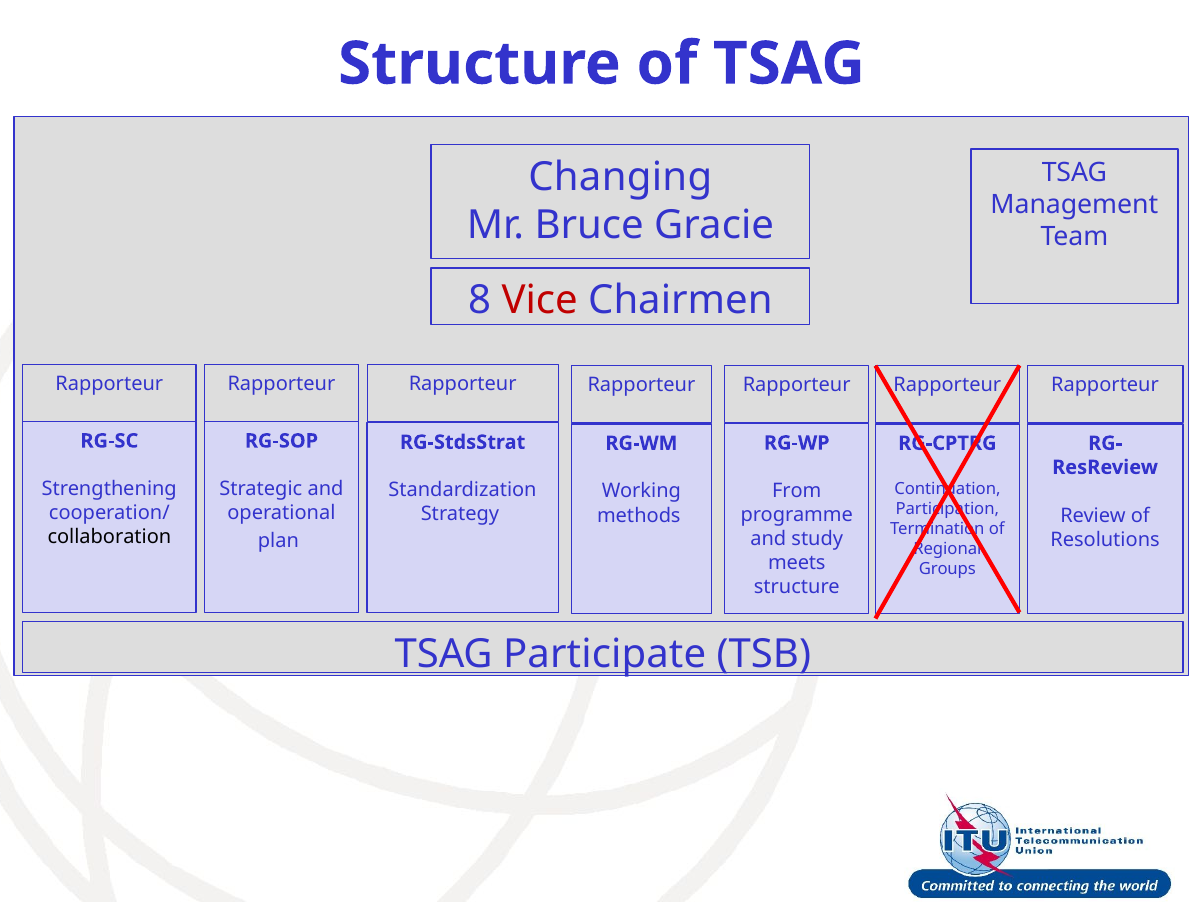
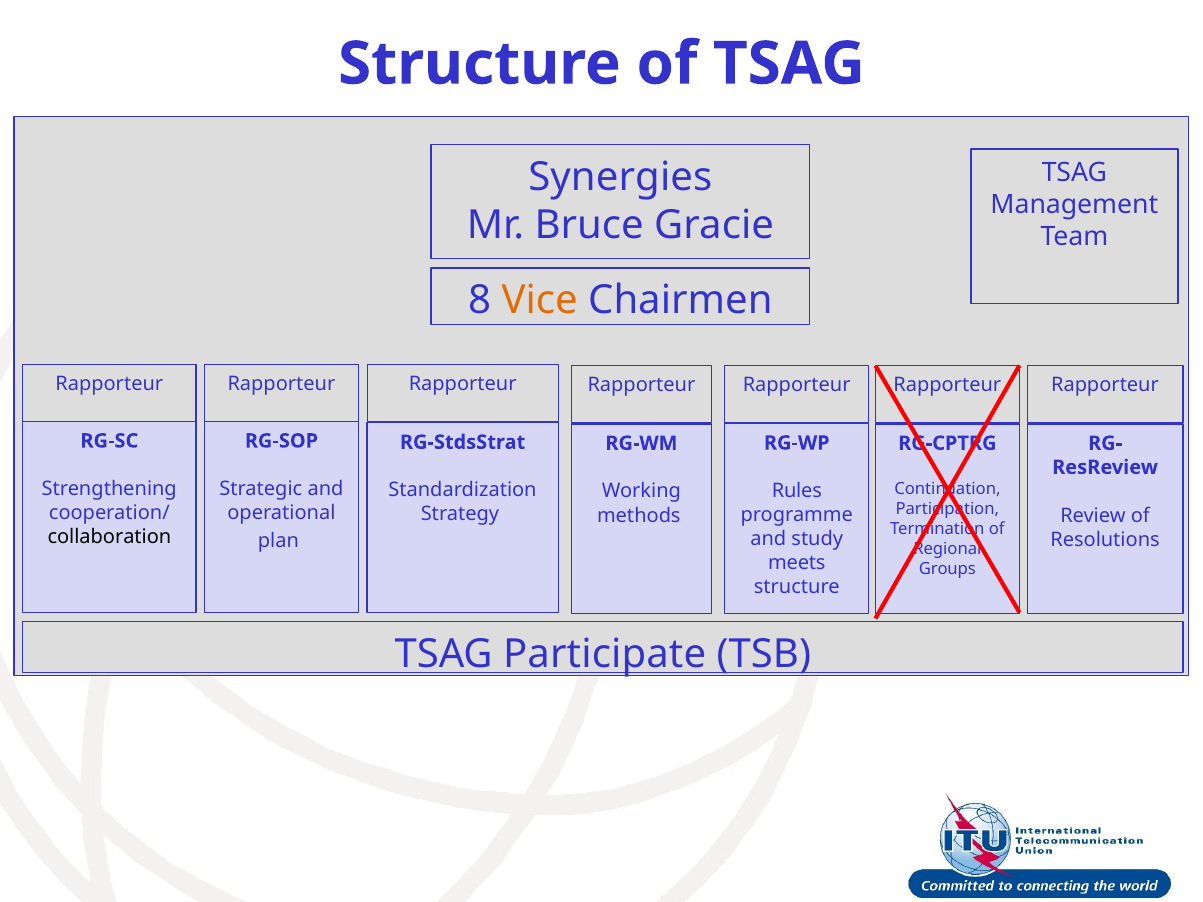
Changing: Changing -> Synergies (620, 178)
Vice colour: red -> orange (540, 301)
From: From -> Rules (797, 491)
